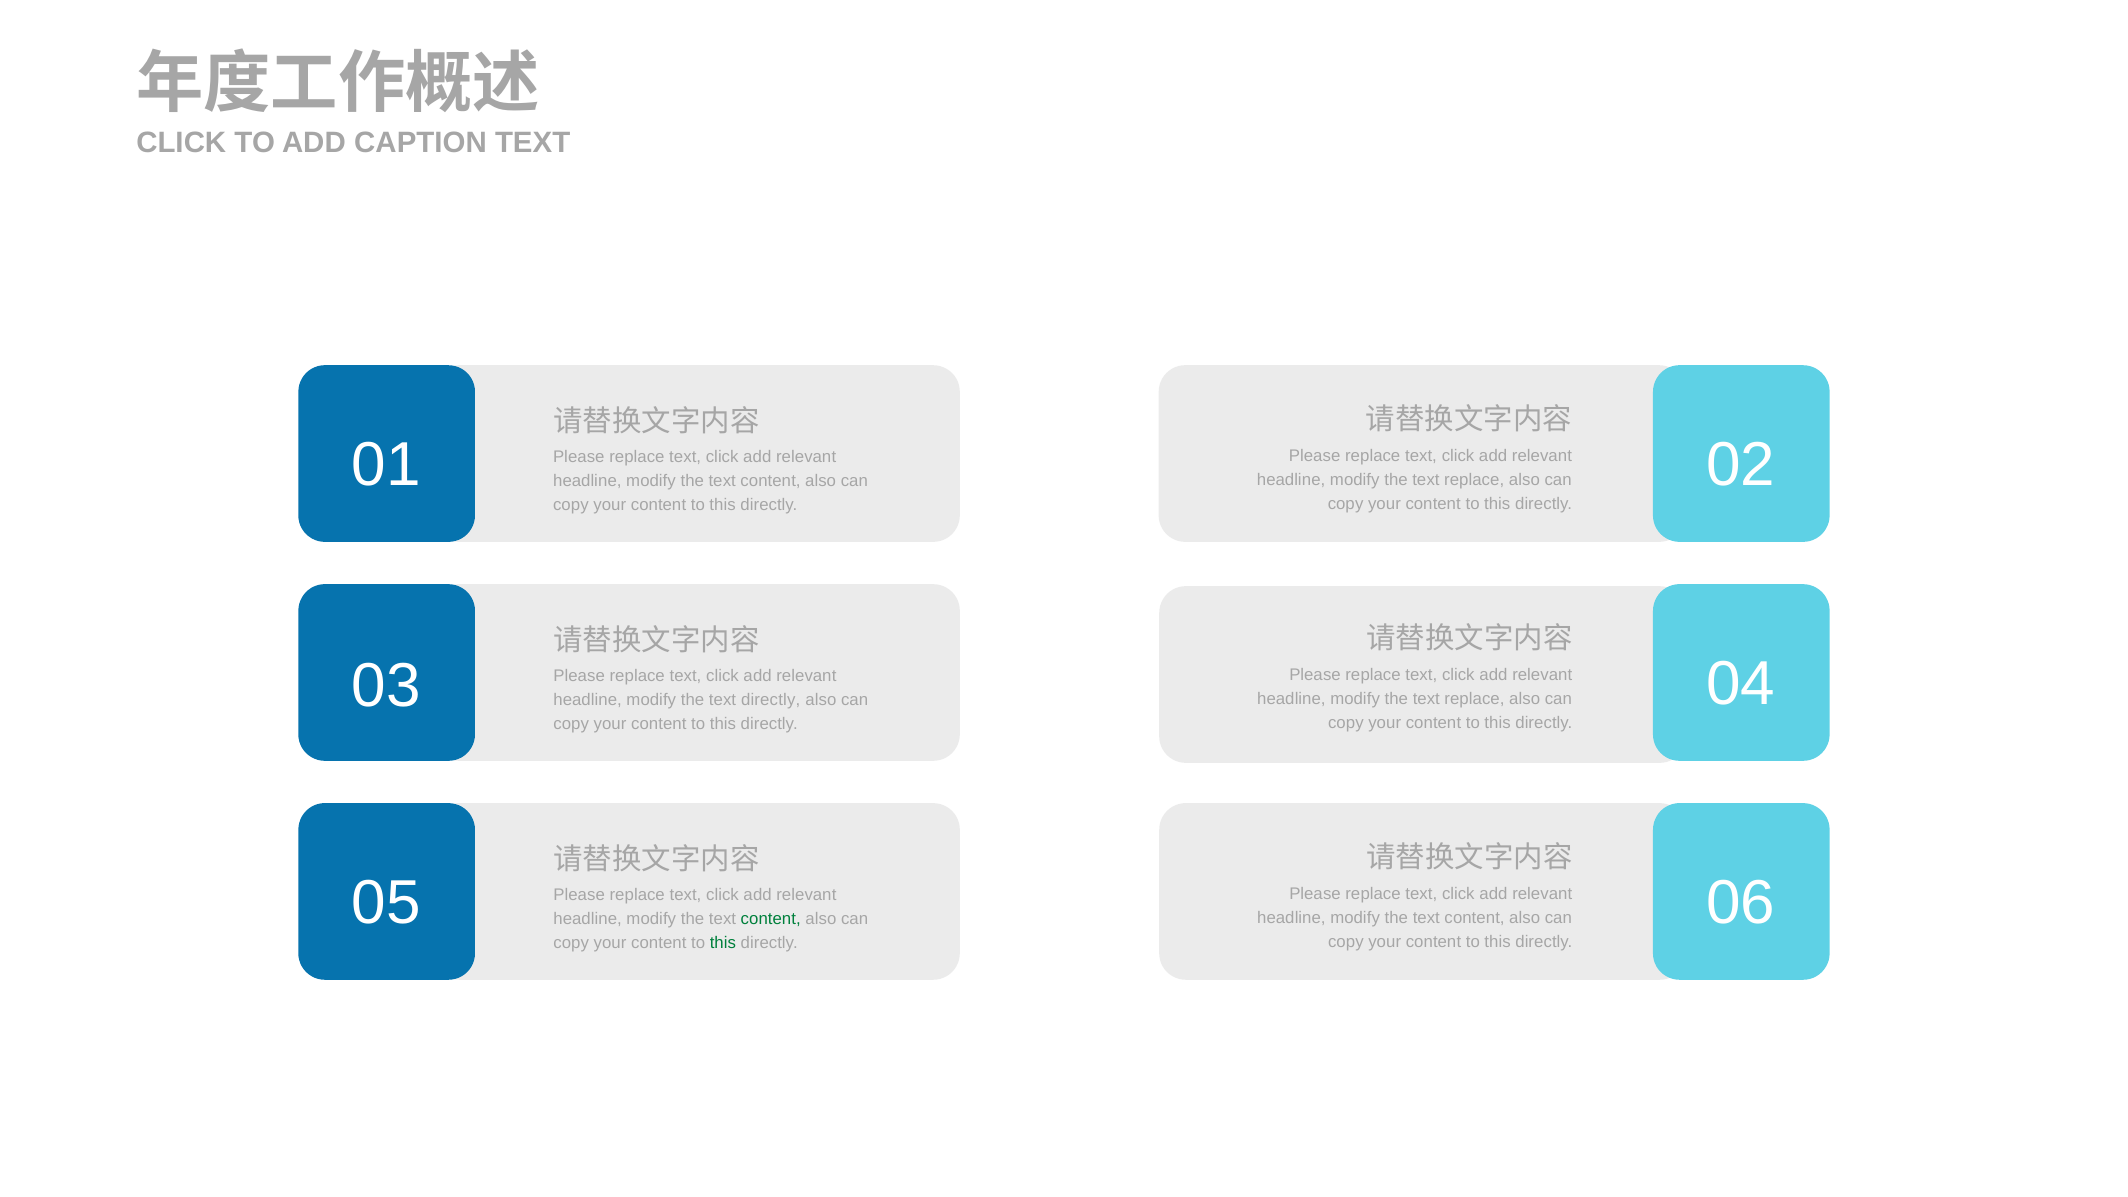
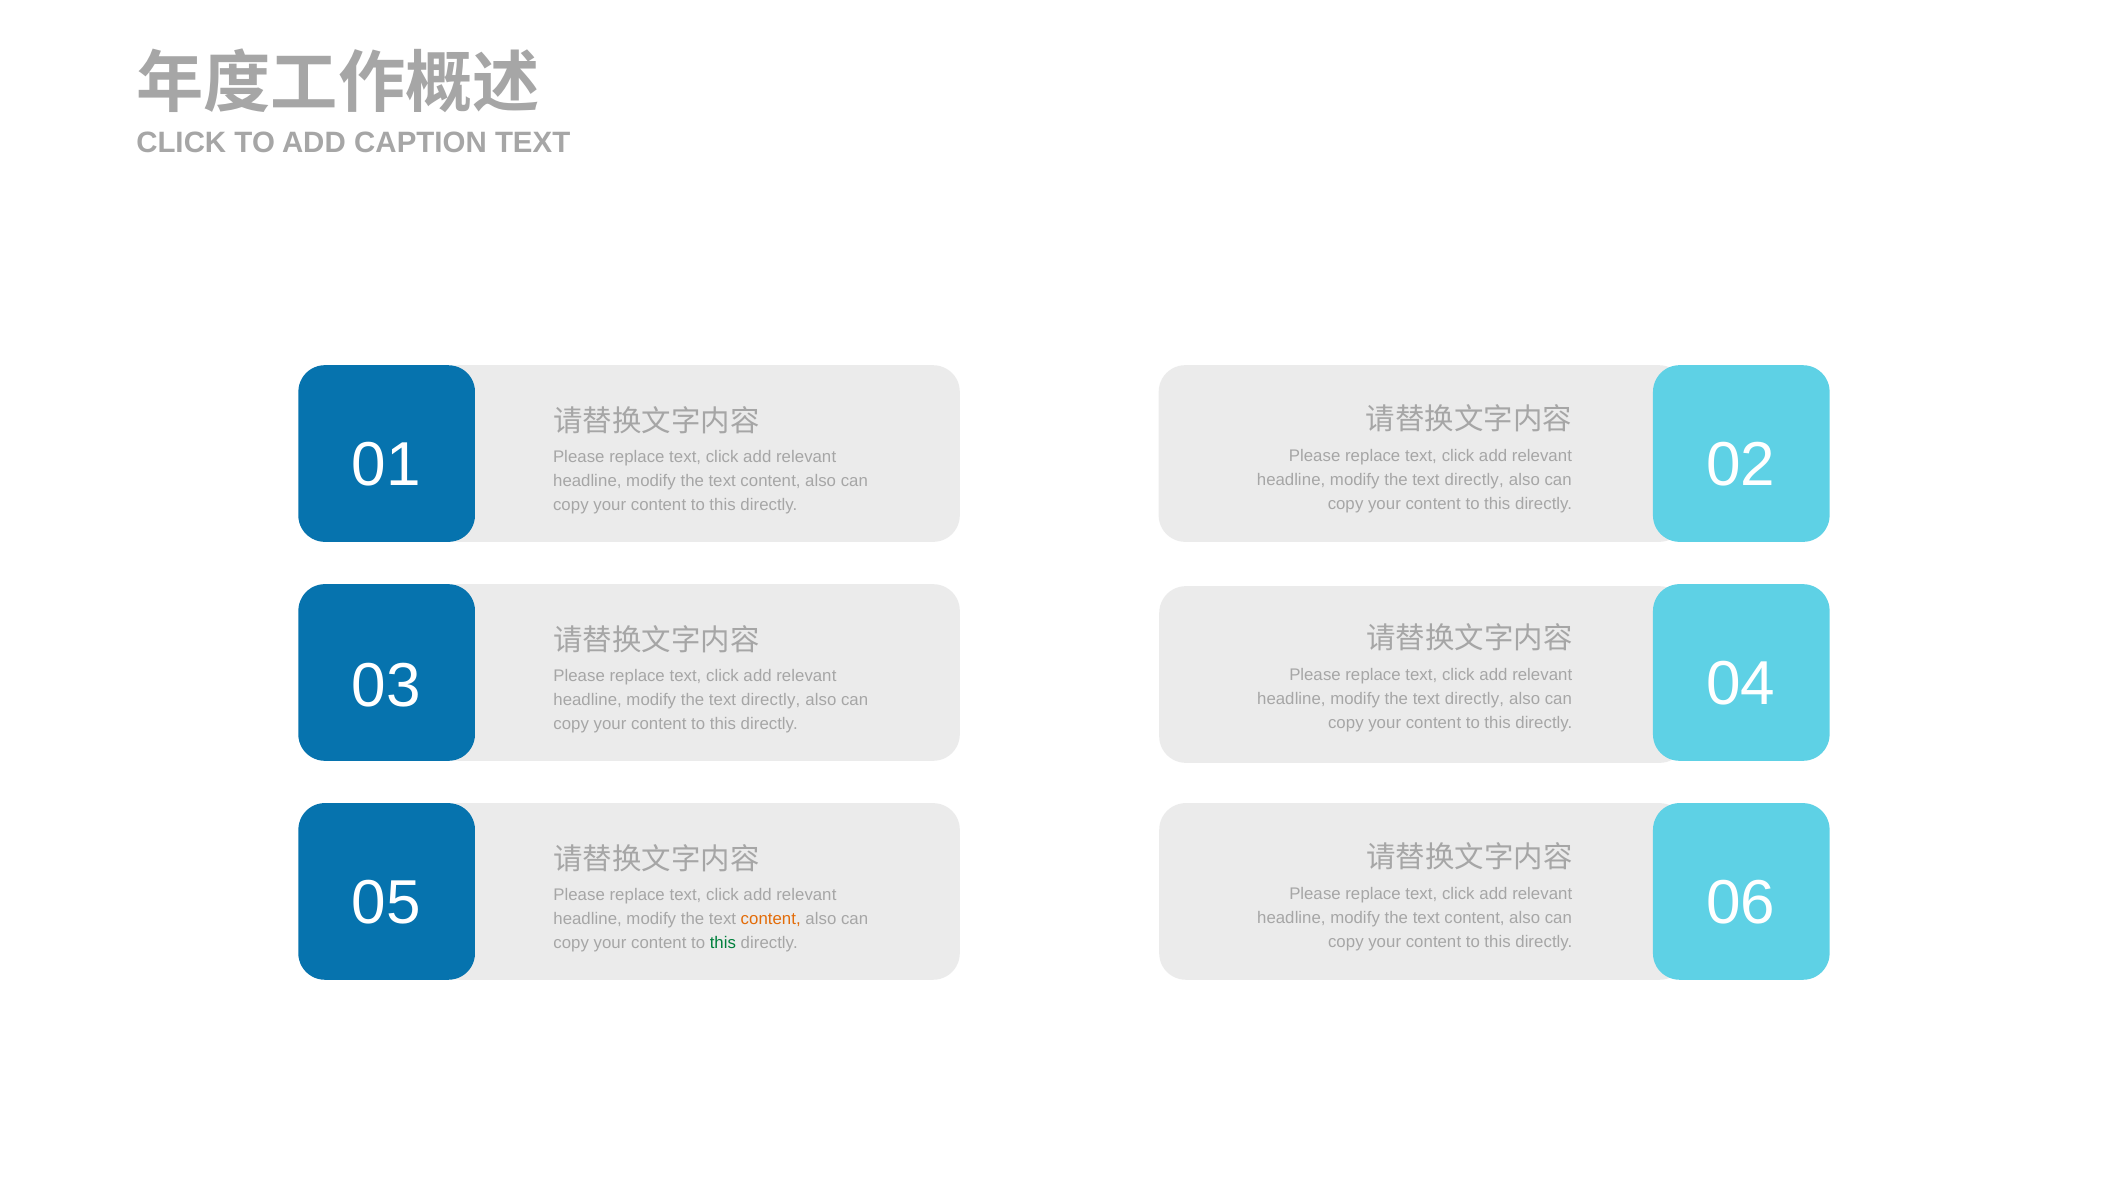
replace: replace -> directly (1474, 480)
replace: replace -> directly (1474, 699)
content colour: green -> orange (771, 919)
